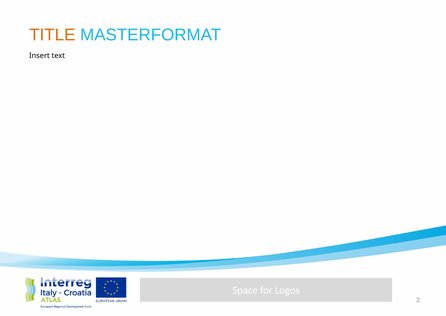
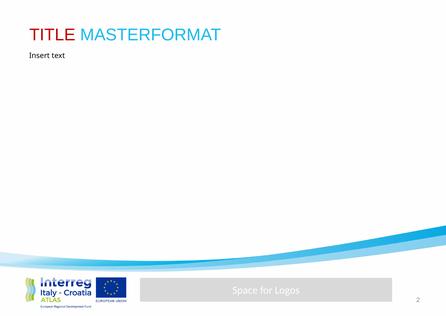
TITLE colour: orange -> red (52, 35)
